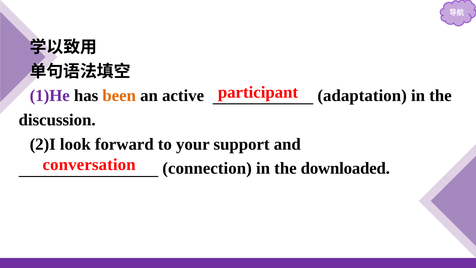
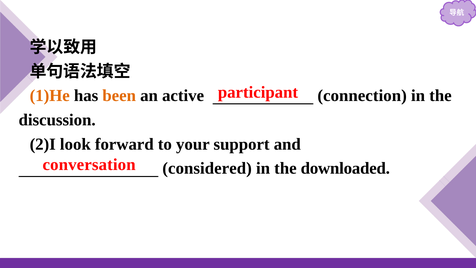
1)He colour: purple -> orange (50, 96)
adaptation: adaptation -> connection (362, 96)
connection: connection -> considered (207, 168)
